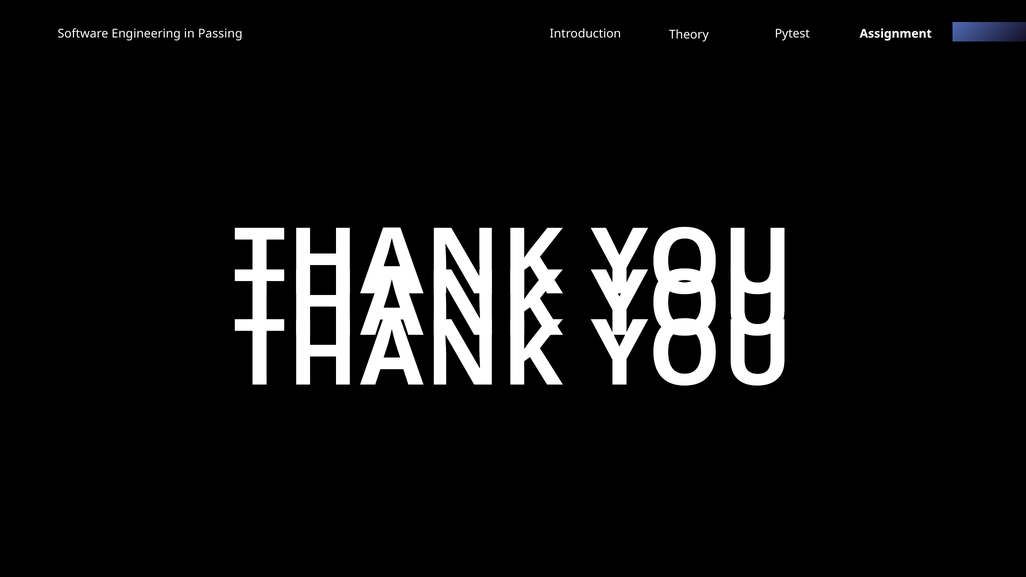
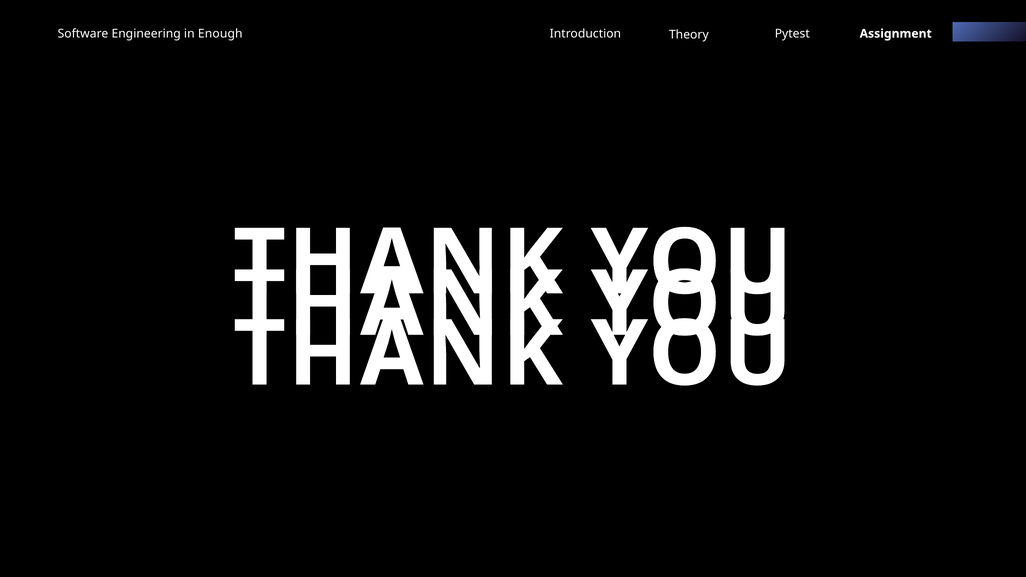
Passing: Passing -> Enough (220, 34)
